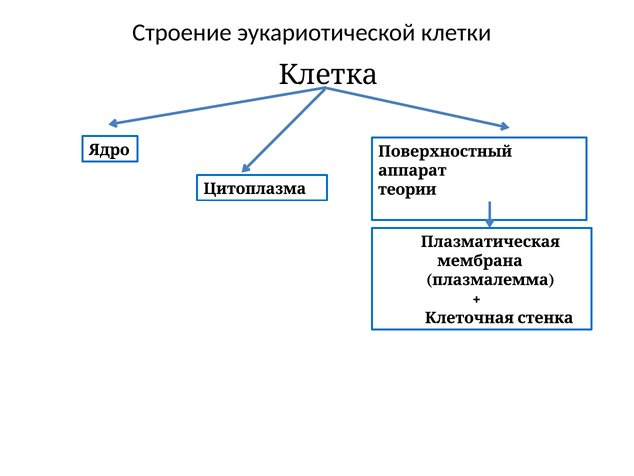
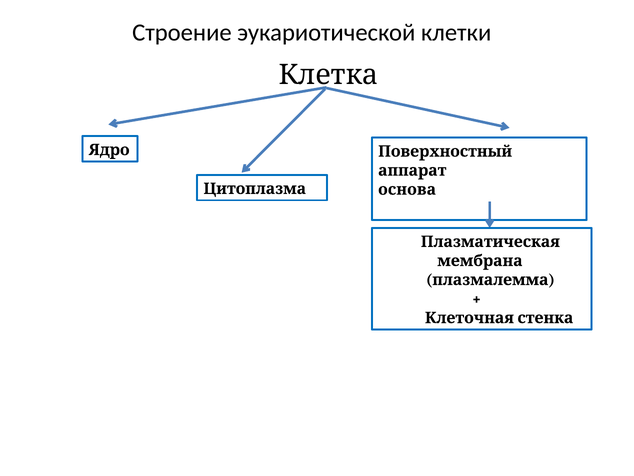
теории: теории -> основа (407, 189)
